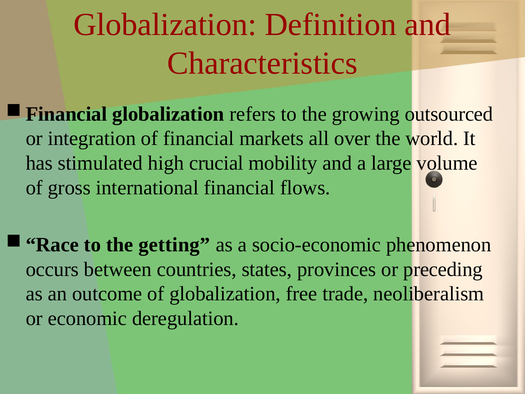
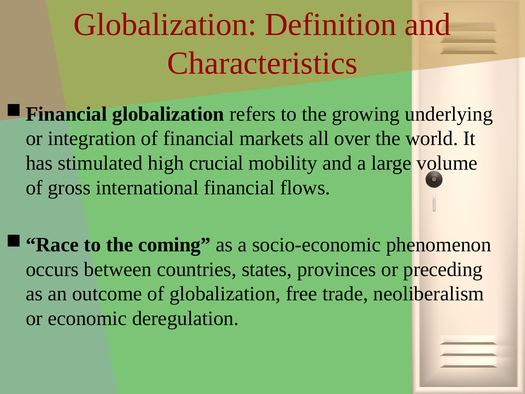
outsourced: outsourced -> underlying (449, 114)
getting: getting -> coming (175, 245)
